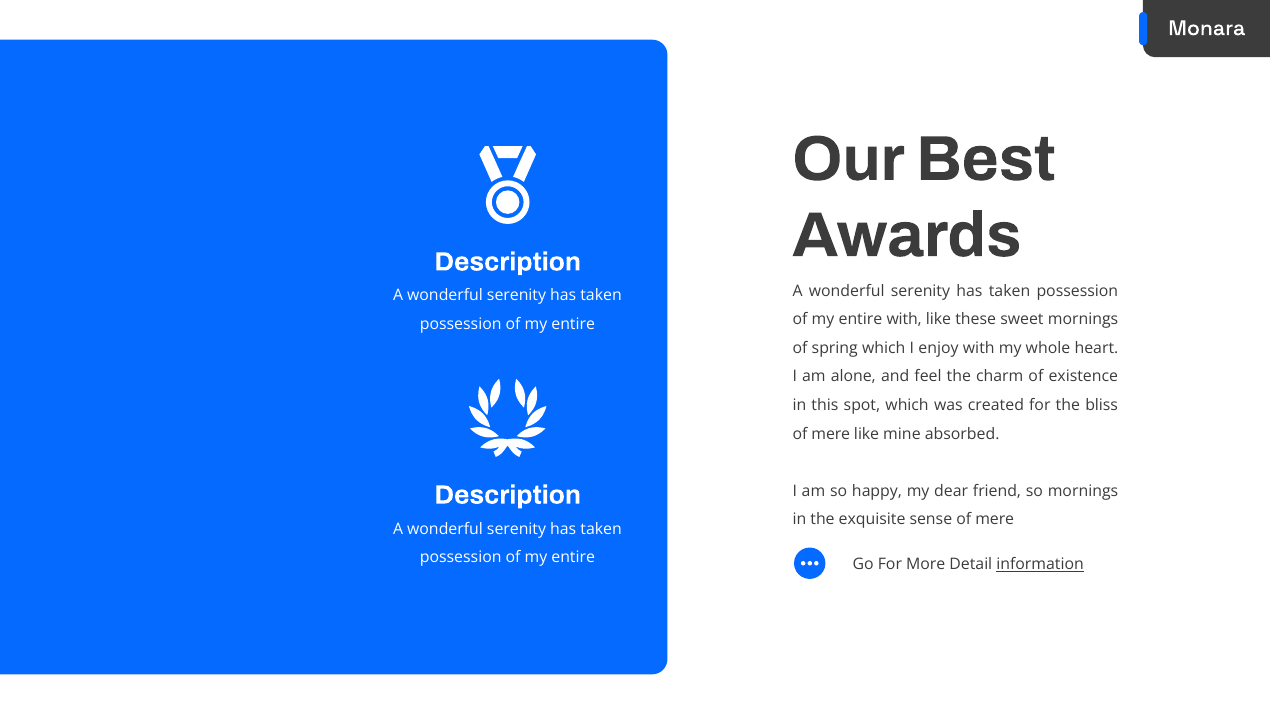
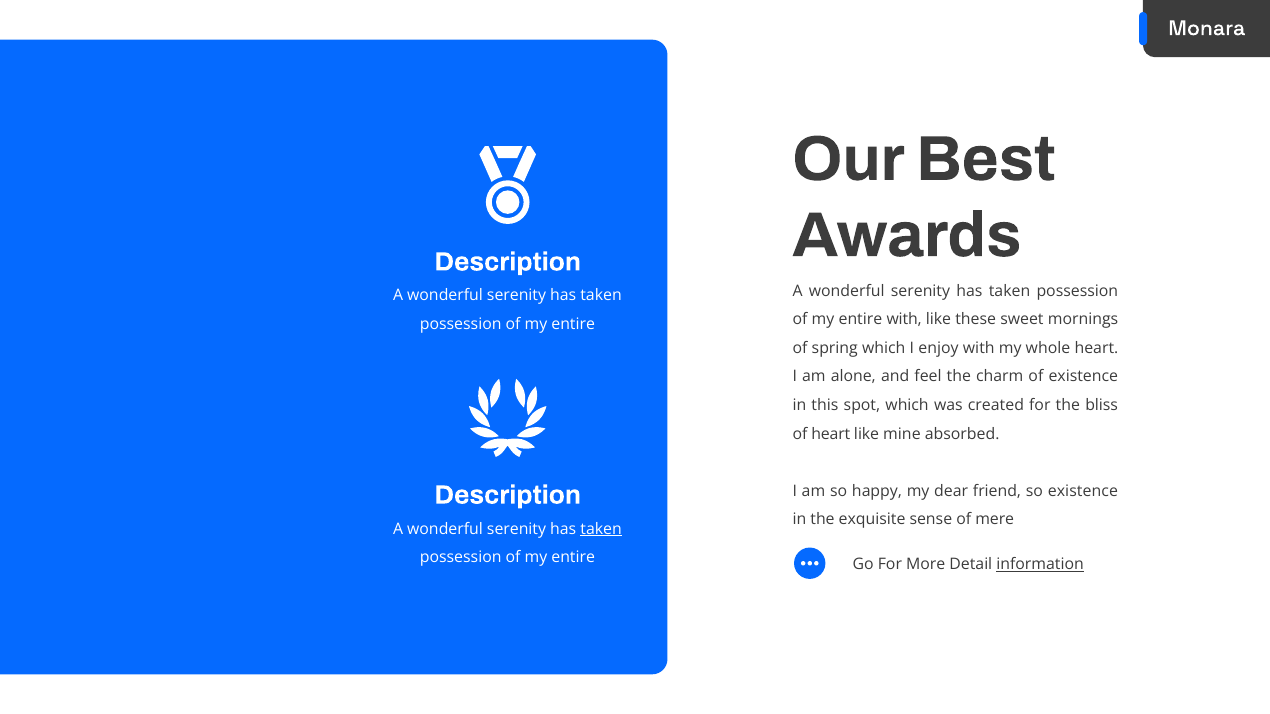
mere: mere -> heart (831, 434)
so mornings: mornings -> existence (1083, 491)
taken underline: none -> present (601, 529)
